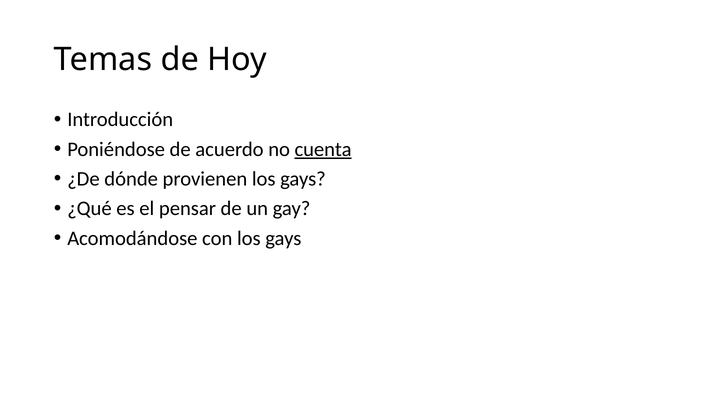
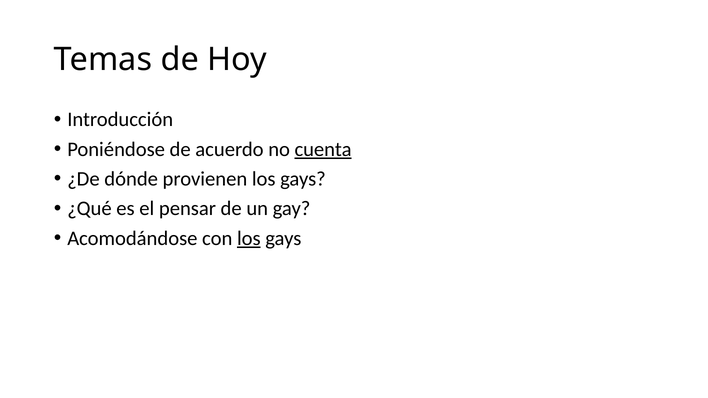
los underline: none -> present (249, 238)
